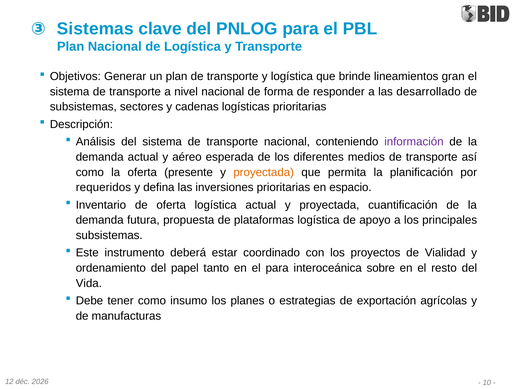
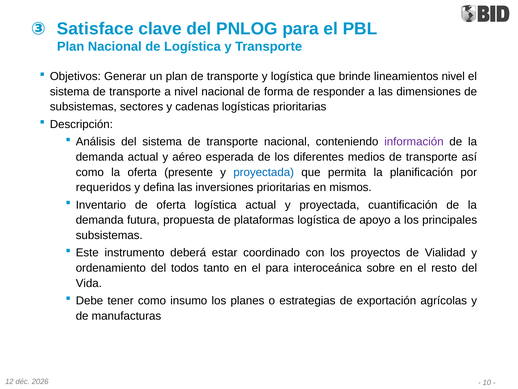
Sistemas: Sistemas -> Satisface (95, 29)
lineamientos gran: gran -> nivel (453, 76)
desarrollado: desarrollado -> dimensiones (429, 92)
proyectada colour: orange -> blue (264, 172)
espacio: espacio -> mismos (350, 187)
papel: papel -> todos (185, 268)
